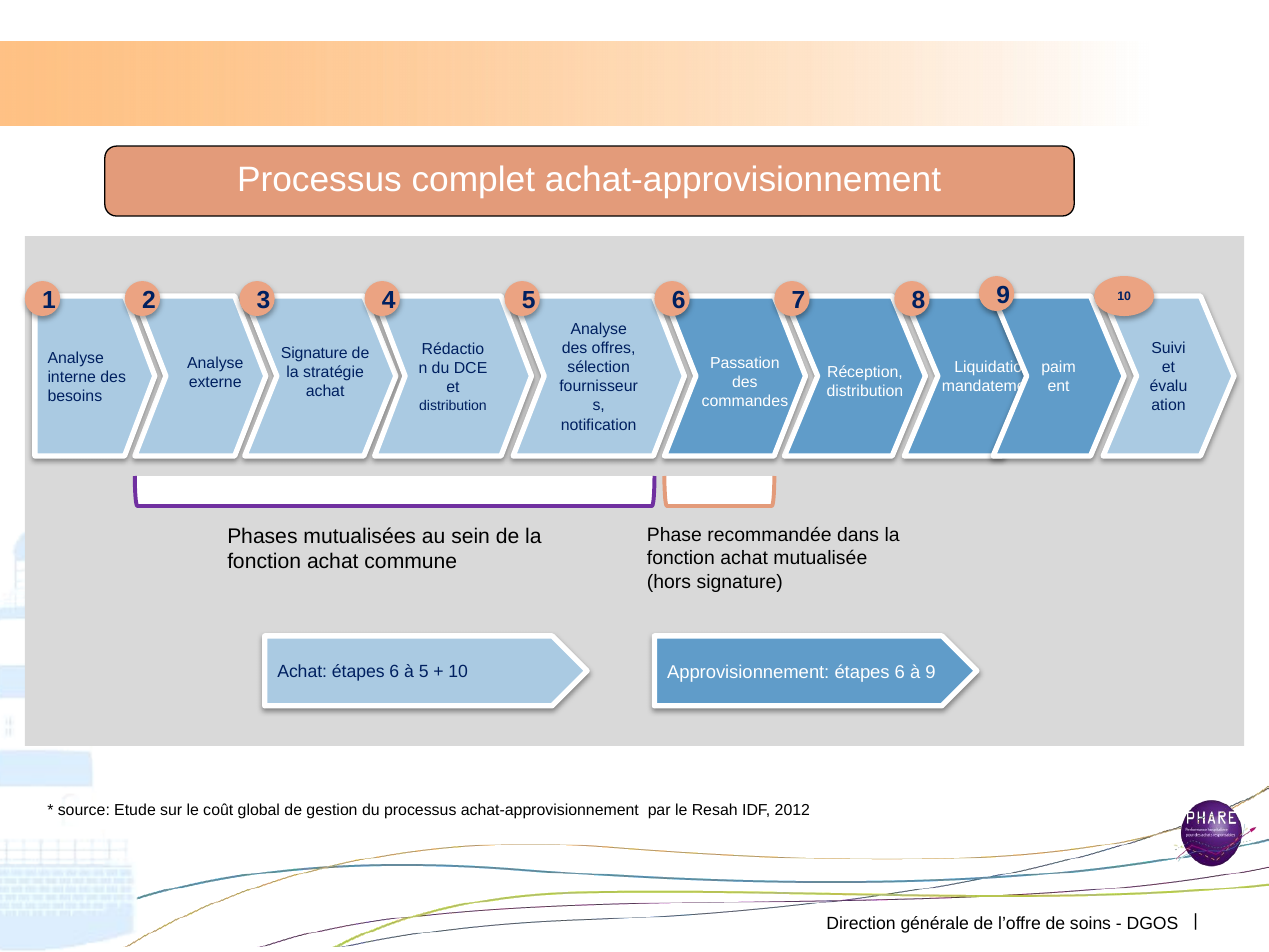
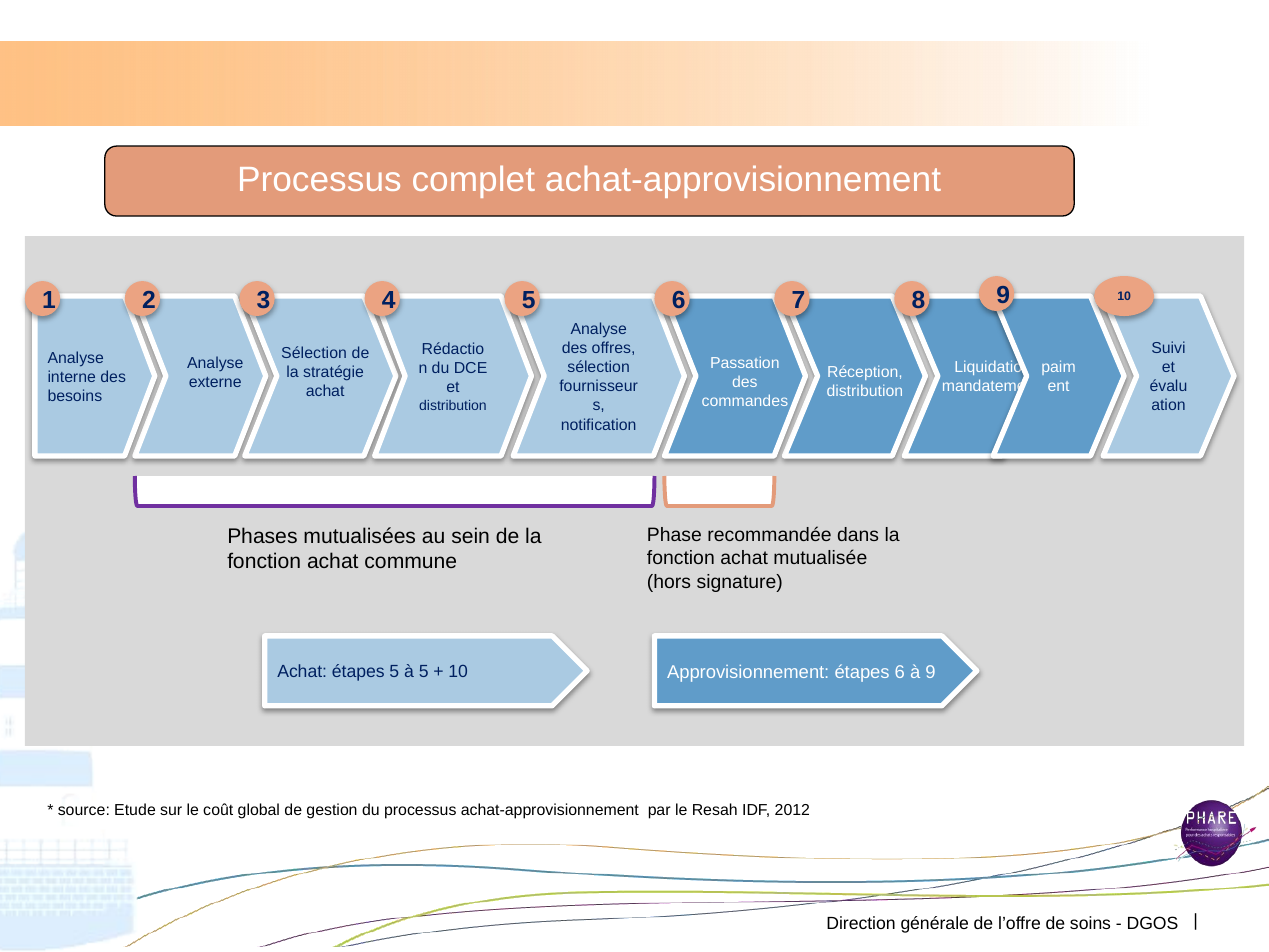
Signature: Signature -> Sélection (314, 353)
Achat étapes 6: 6 -> 5 (394, 672)
